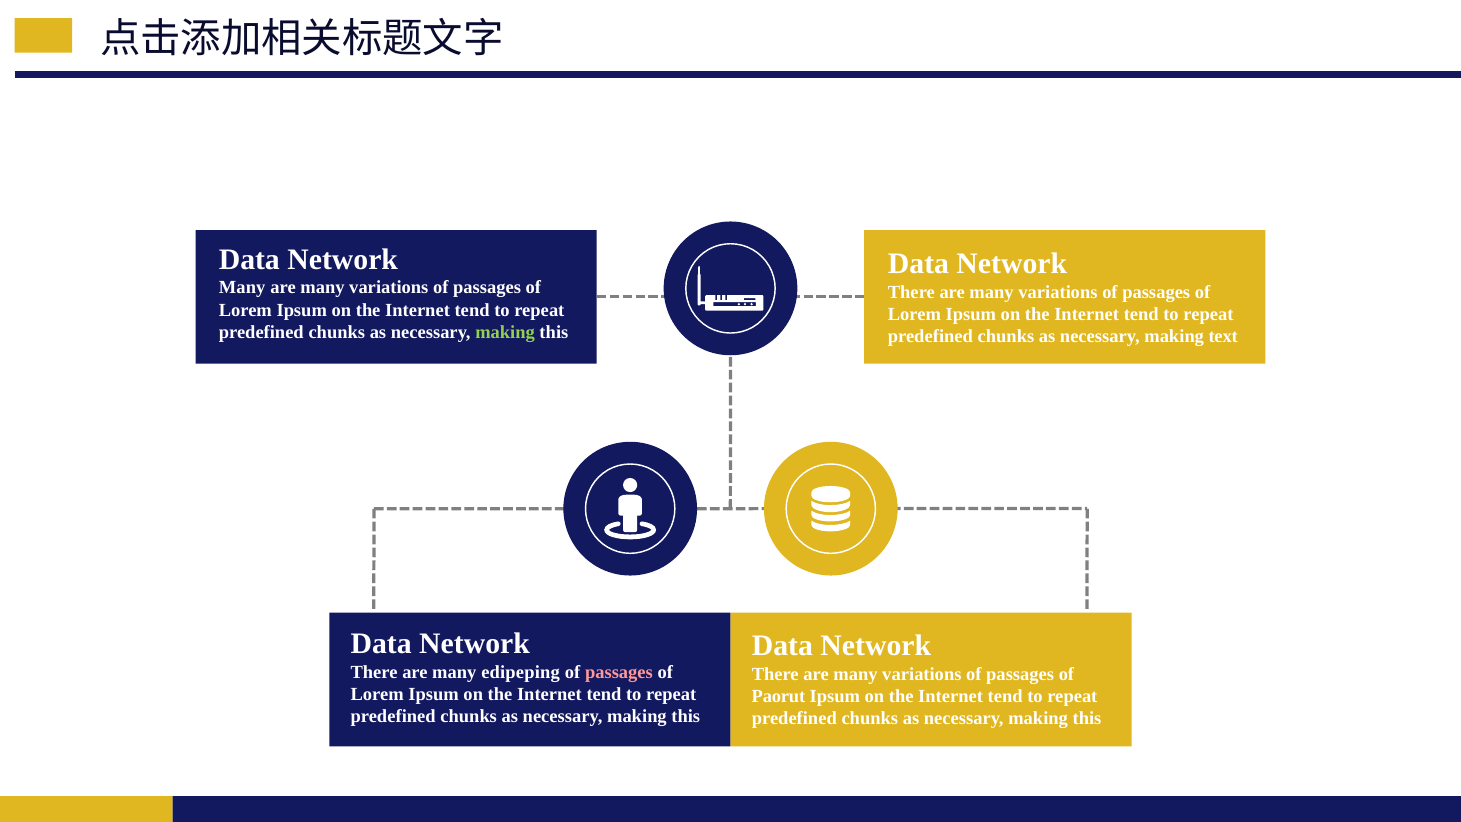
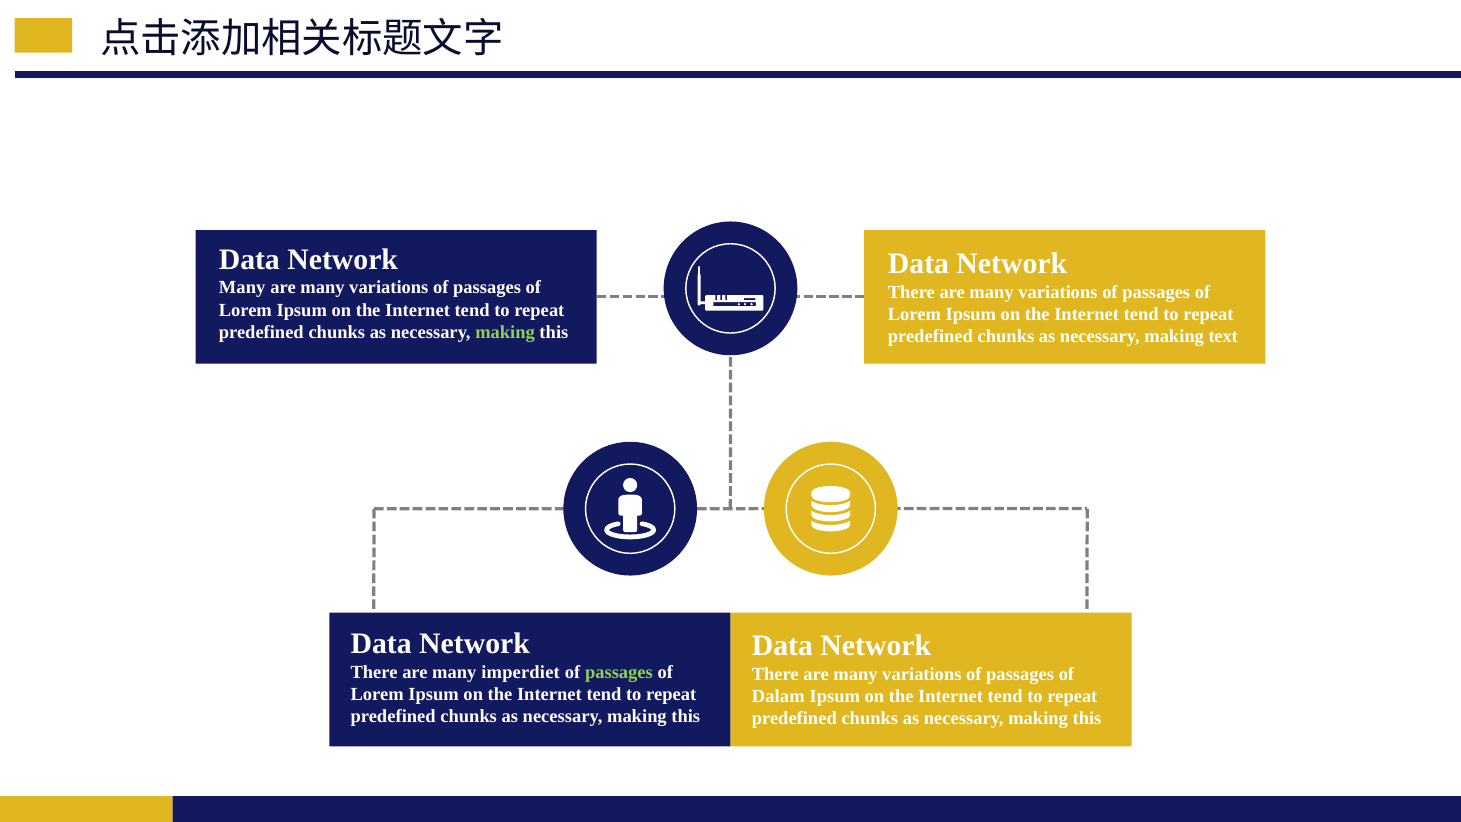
edipeping: edipeping -> imperdiet (521, 672)
passages colour: pink -> light green (619, 672)
Paorut: Paorut -> Dalam (778, 696)
